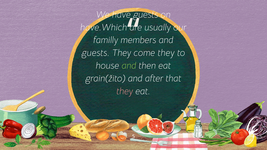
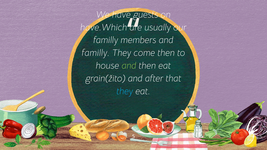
guests: guests -> familly (96, 53)
come they: they -> then (166, 53)
they colour: pink -> light blue (125, 91)
